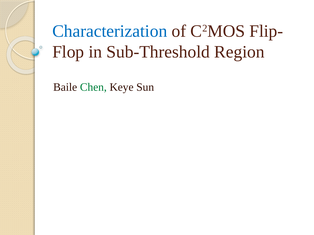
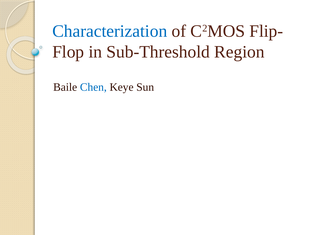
Chen colour: green -> blue (93, 87)
